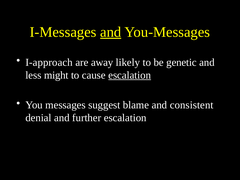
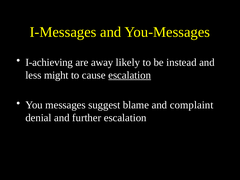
and underline: present -> none (111, 32)
I-approach: I-approach -> I-achieving (49, 62)
genetic: genetic -> instead (181, 62)
consistent: consistent -> complaint (192, 105)
